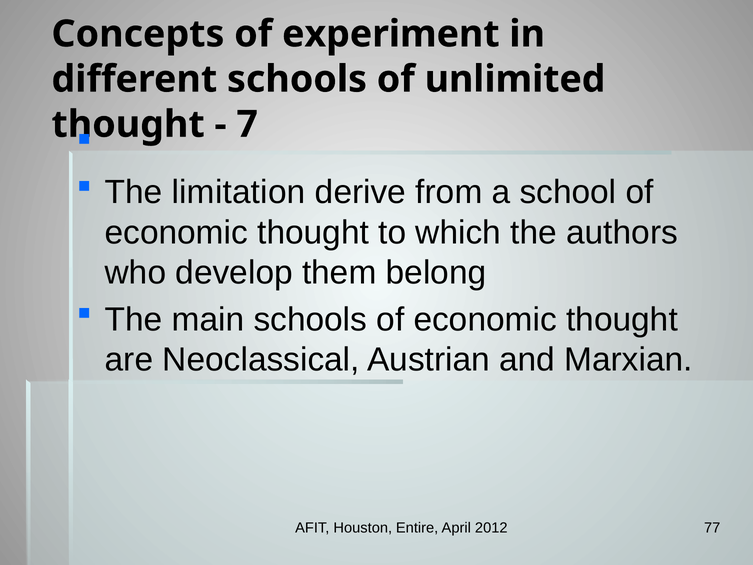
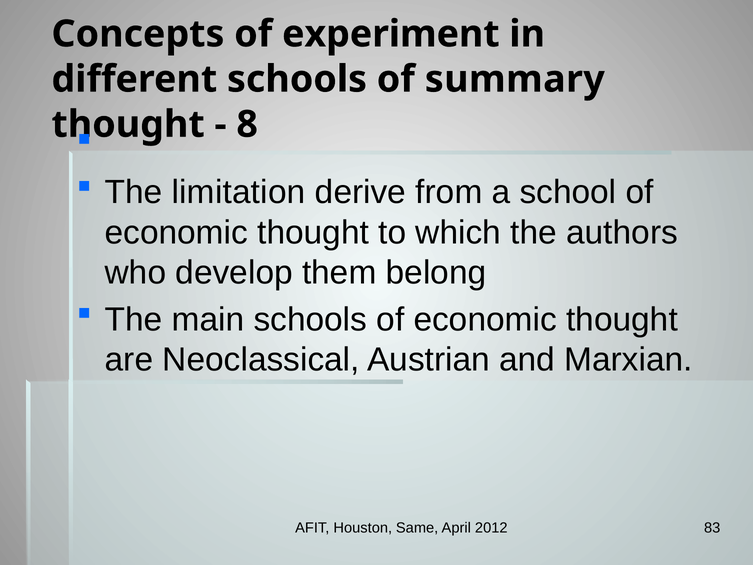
unlimited: unlimited -> summary (515, 79)
7: 7 -> 8 (247, 124)
Entire: Entire -> Same (417, 528)
77: 77 -> 83 (712, 528)
